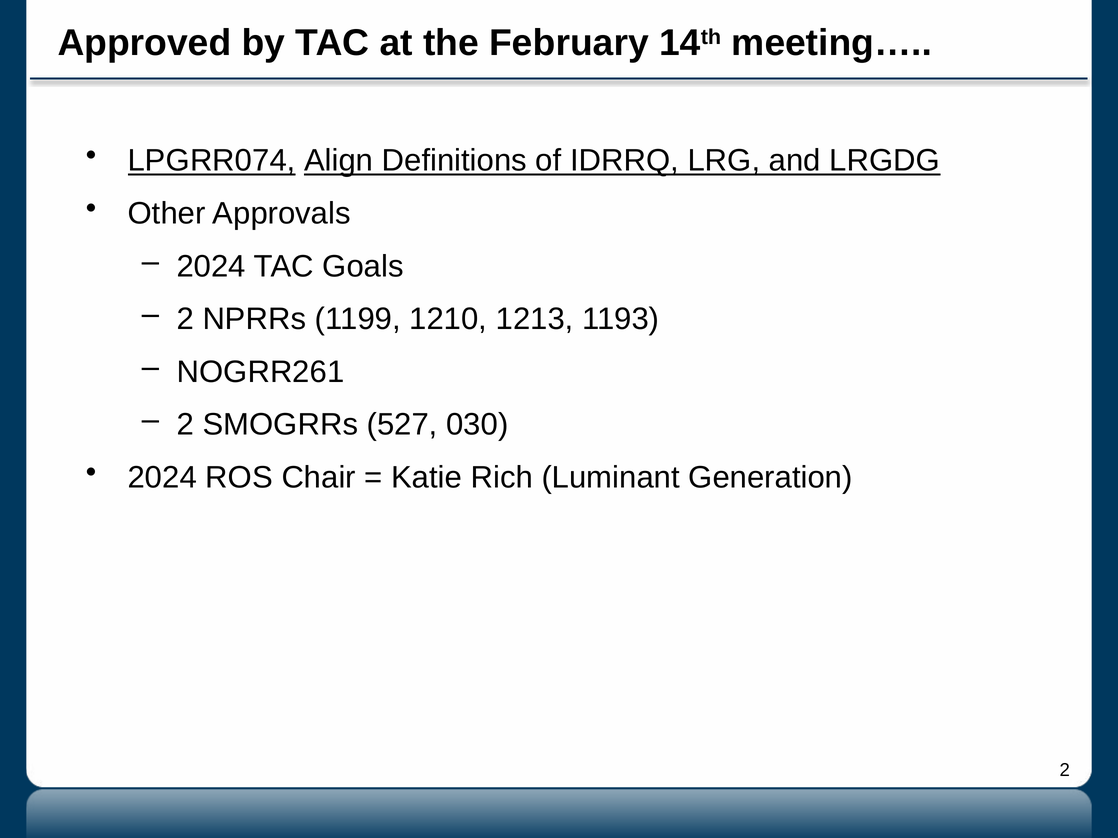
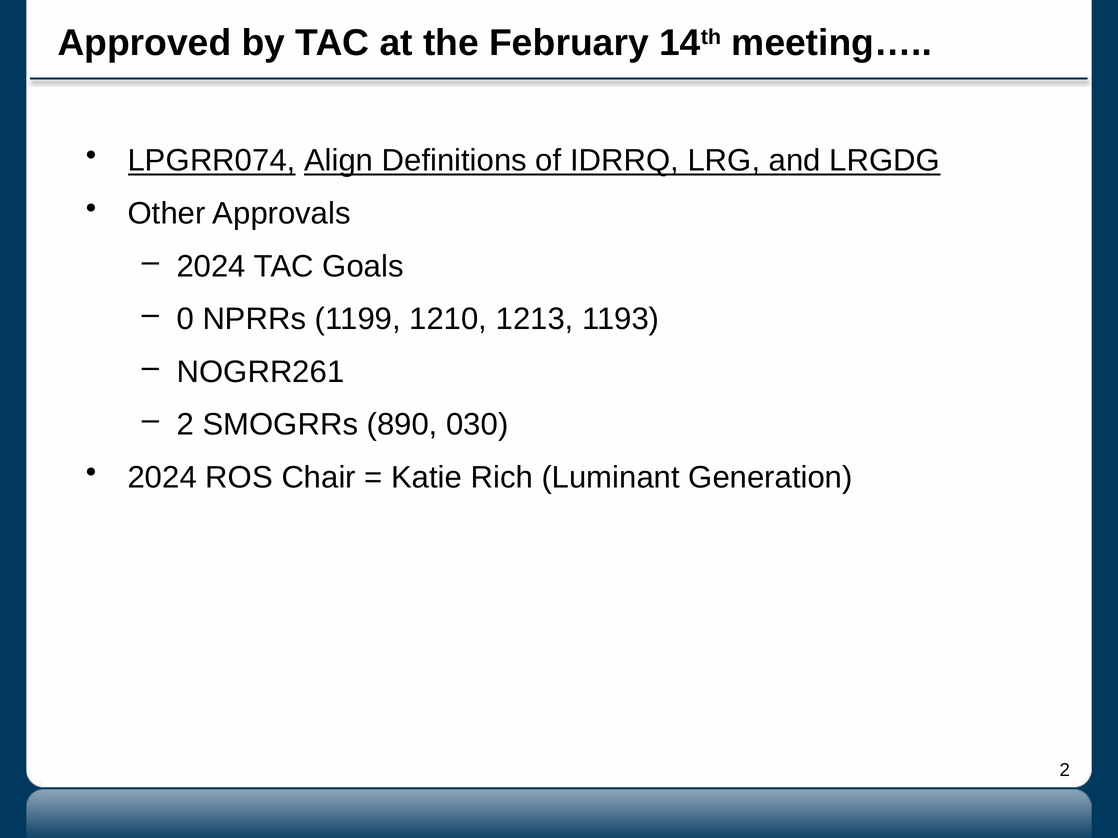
2: 2 -> 0 (185, 319)
527: 527 -> 890 (402, 425)
